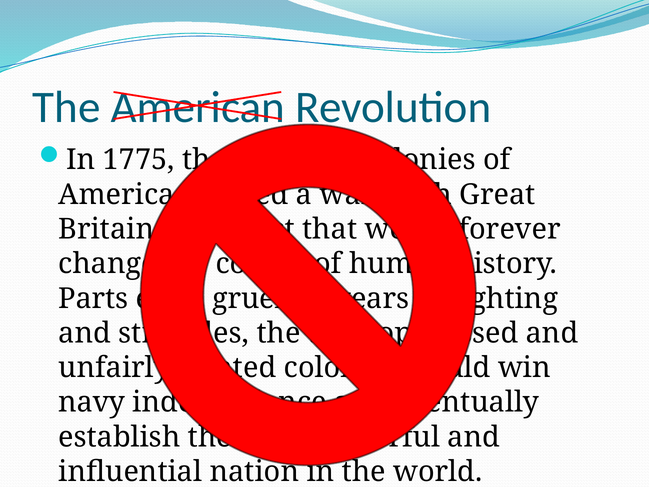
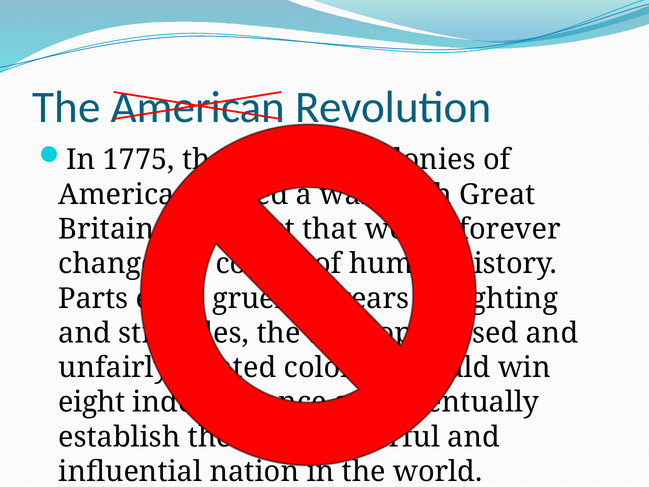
navy: navy -> eight (92, 402)
